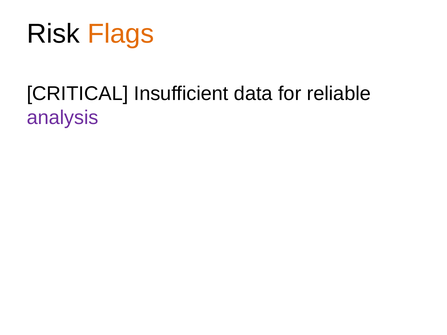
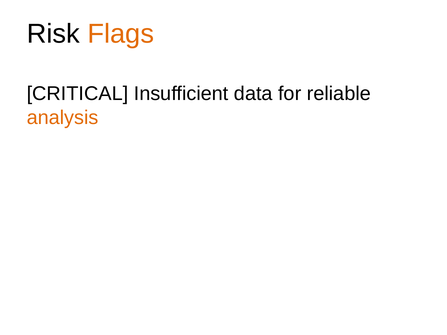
analysis colour: purple -> orange (63, 118)
